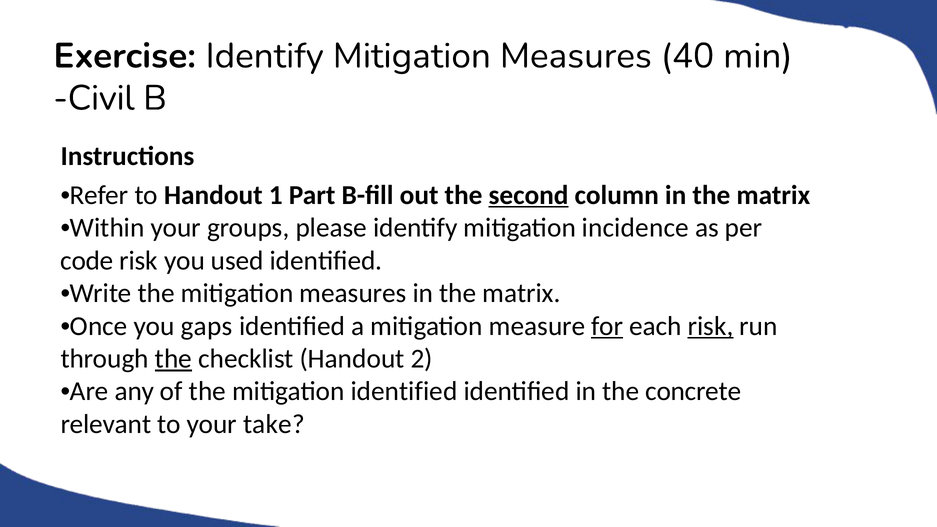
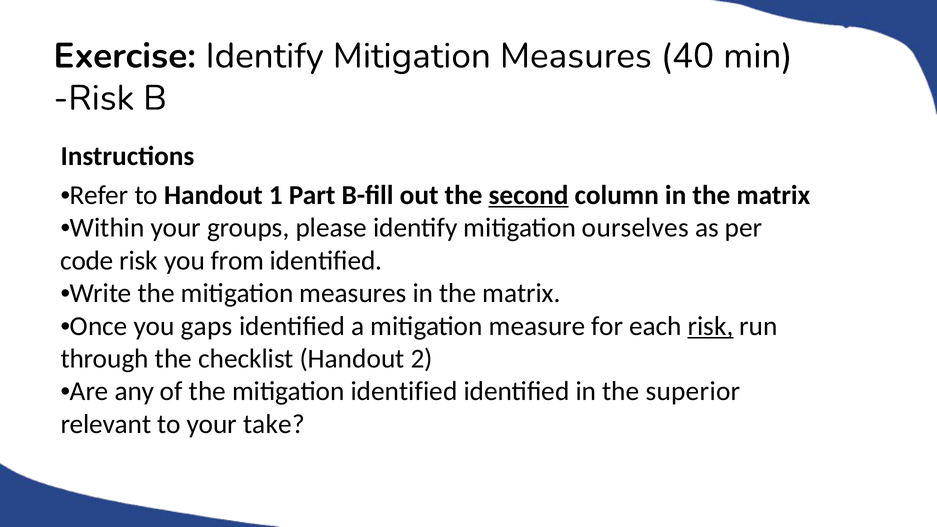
Civil: Civil -> Risk (94, 98)
incidence: incidence -> ourselves (635, 228)
used: used -> from (237, 261)
for underline: present -> none (607, 326)
the underline: present -> none (173, 359)
concrete: concrete -> superior (693, 391)
